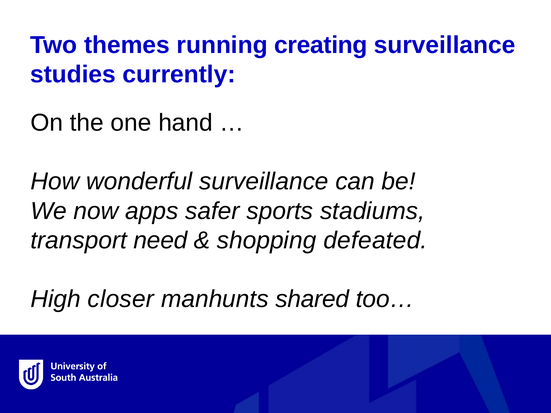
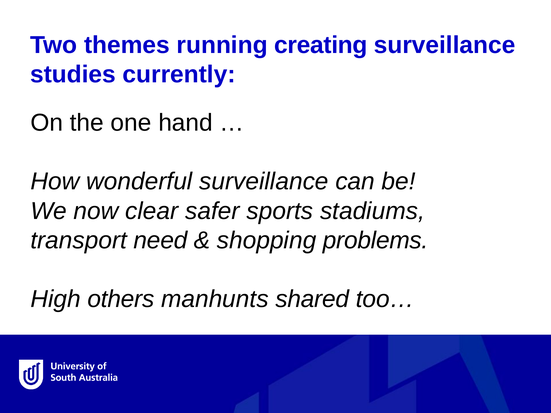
apps: apps -> clear (152, 211)
defeated: defeated -> problems (376, 240)
closer: closer -> others (121, 299)
